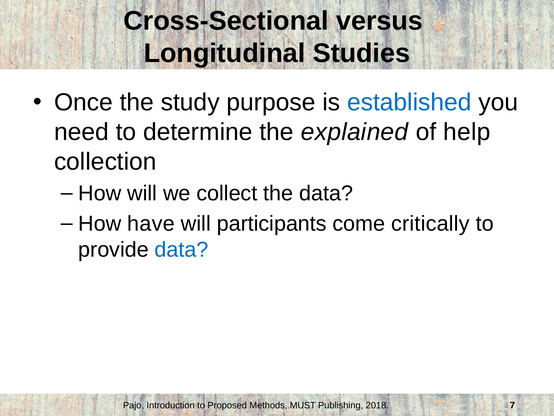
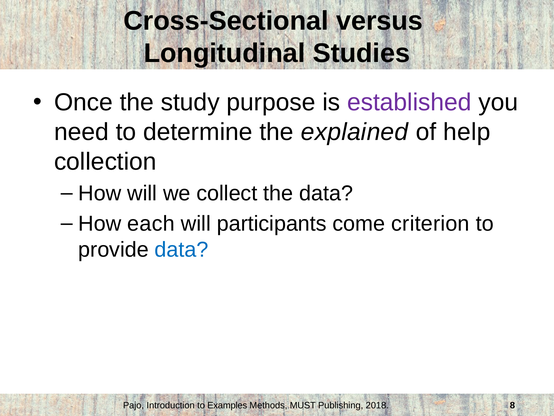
established colour: blue -> purple (409, 102)
have: have -> each (151, 223)
critically: critically -> criterion (430, 223)
Proposed: Proposed -> Examples (227, 405)
7: 7 -> 8 (512, 405)
